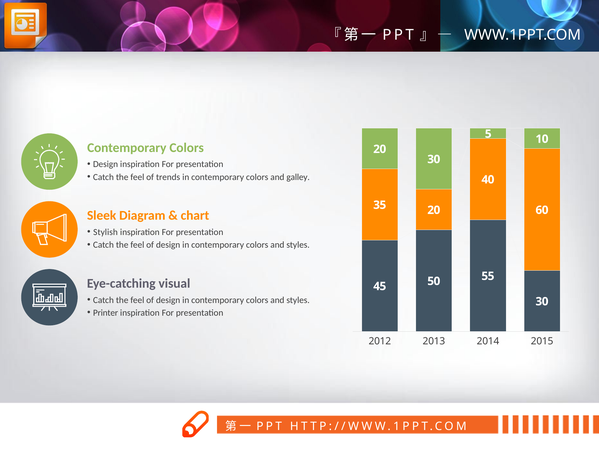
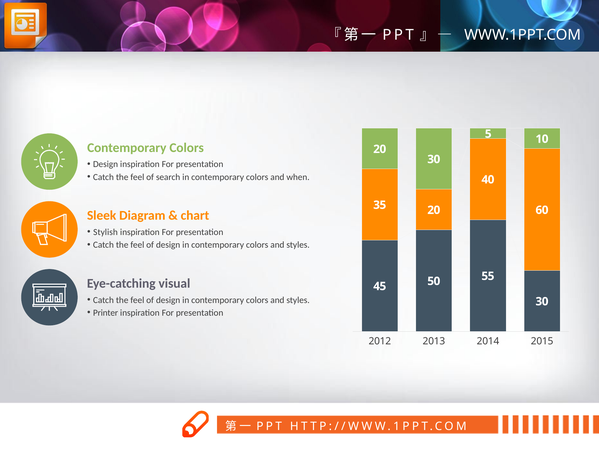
trends: trends -> search (168, 177)
galley: galley -> when (298, 177)
